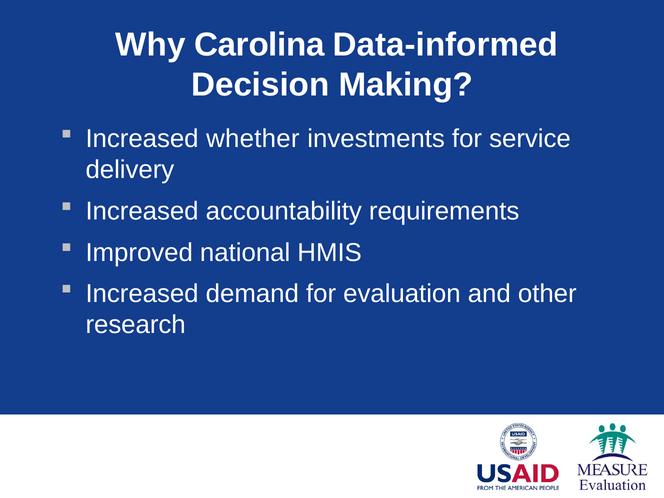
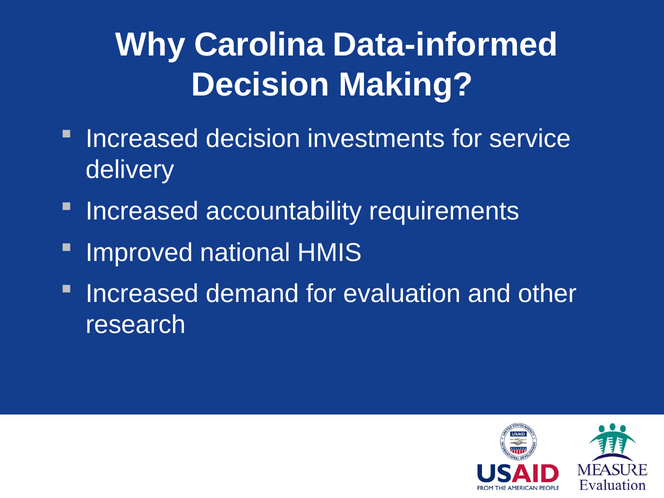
Increased whether: whether -> decision (253, 139)
